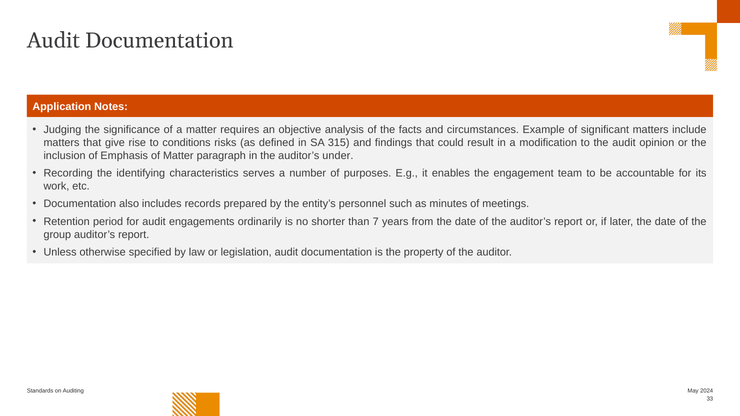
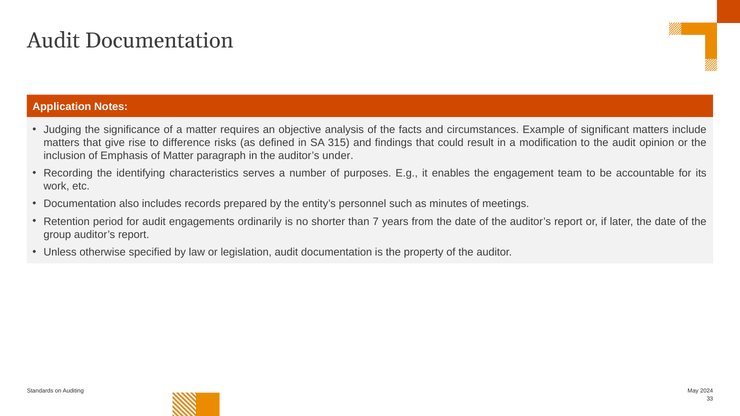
conditions: conditions -> difference (186, 143)
